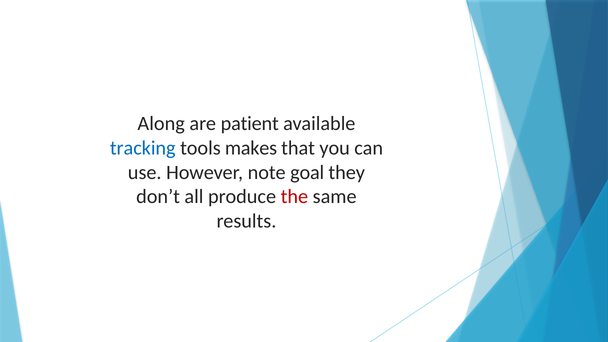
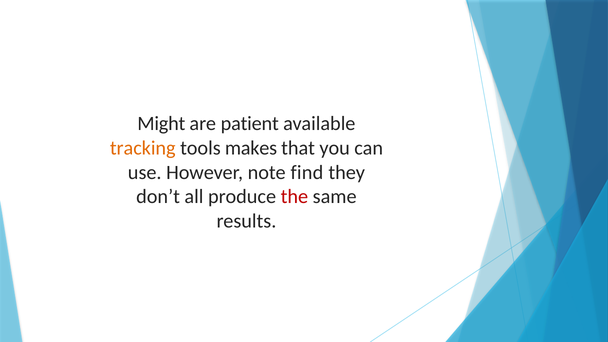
Along: Along -> Might (161, 124)
tracking colour: blue -> orange (143, 148)
goal: goal -> find (307, 172)
